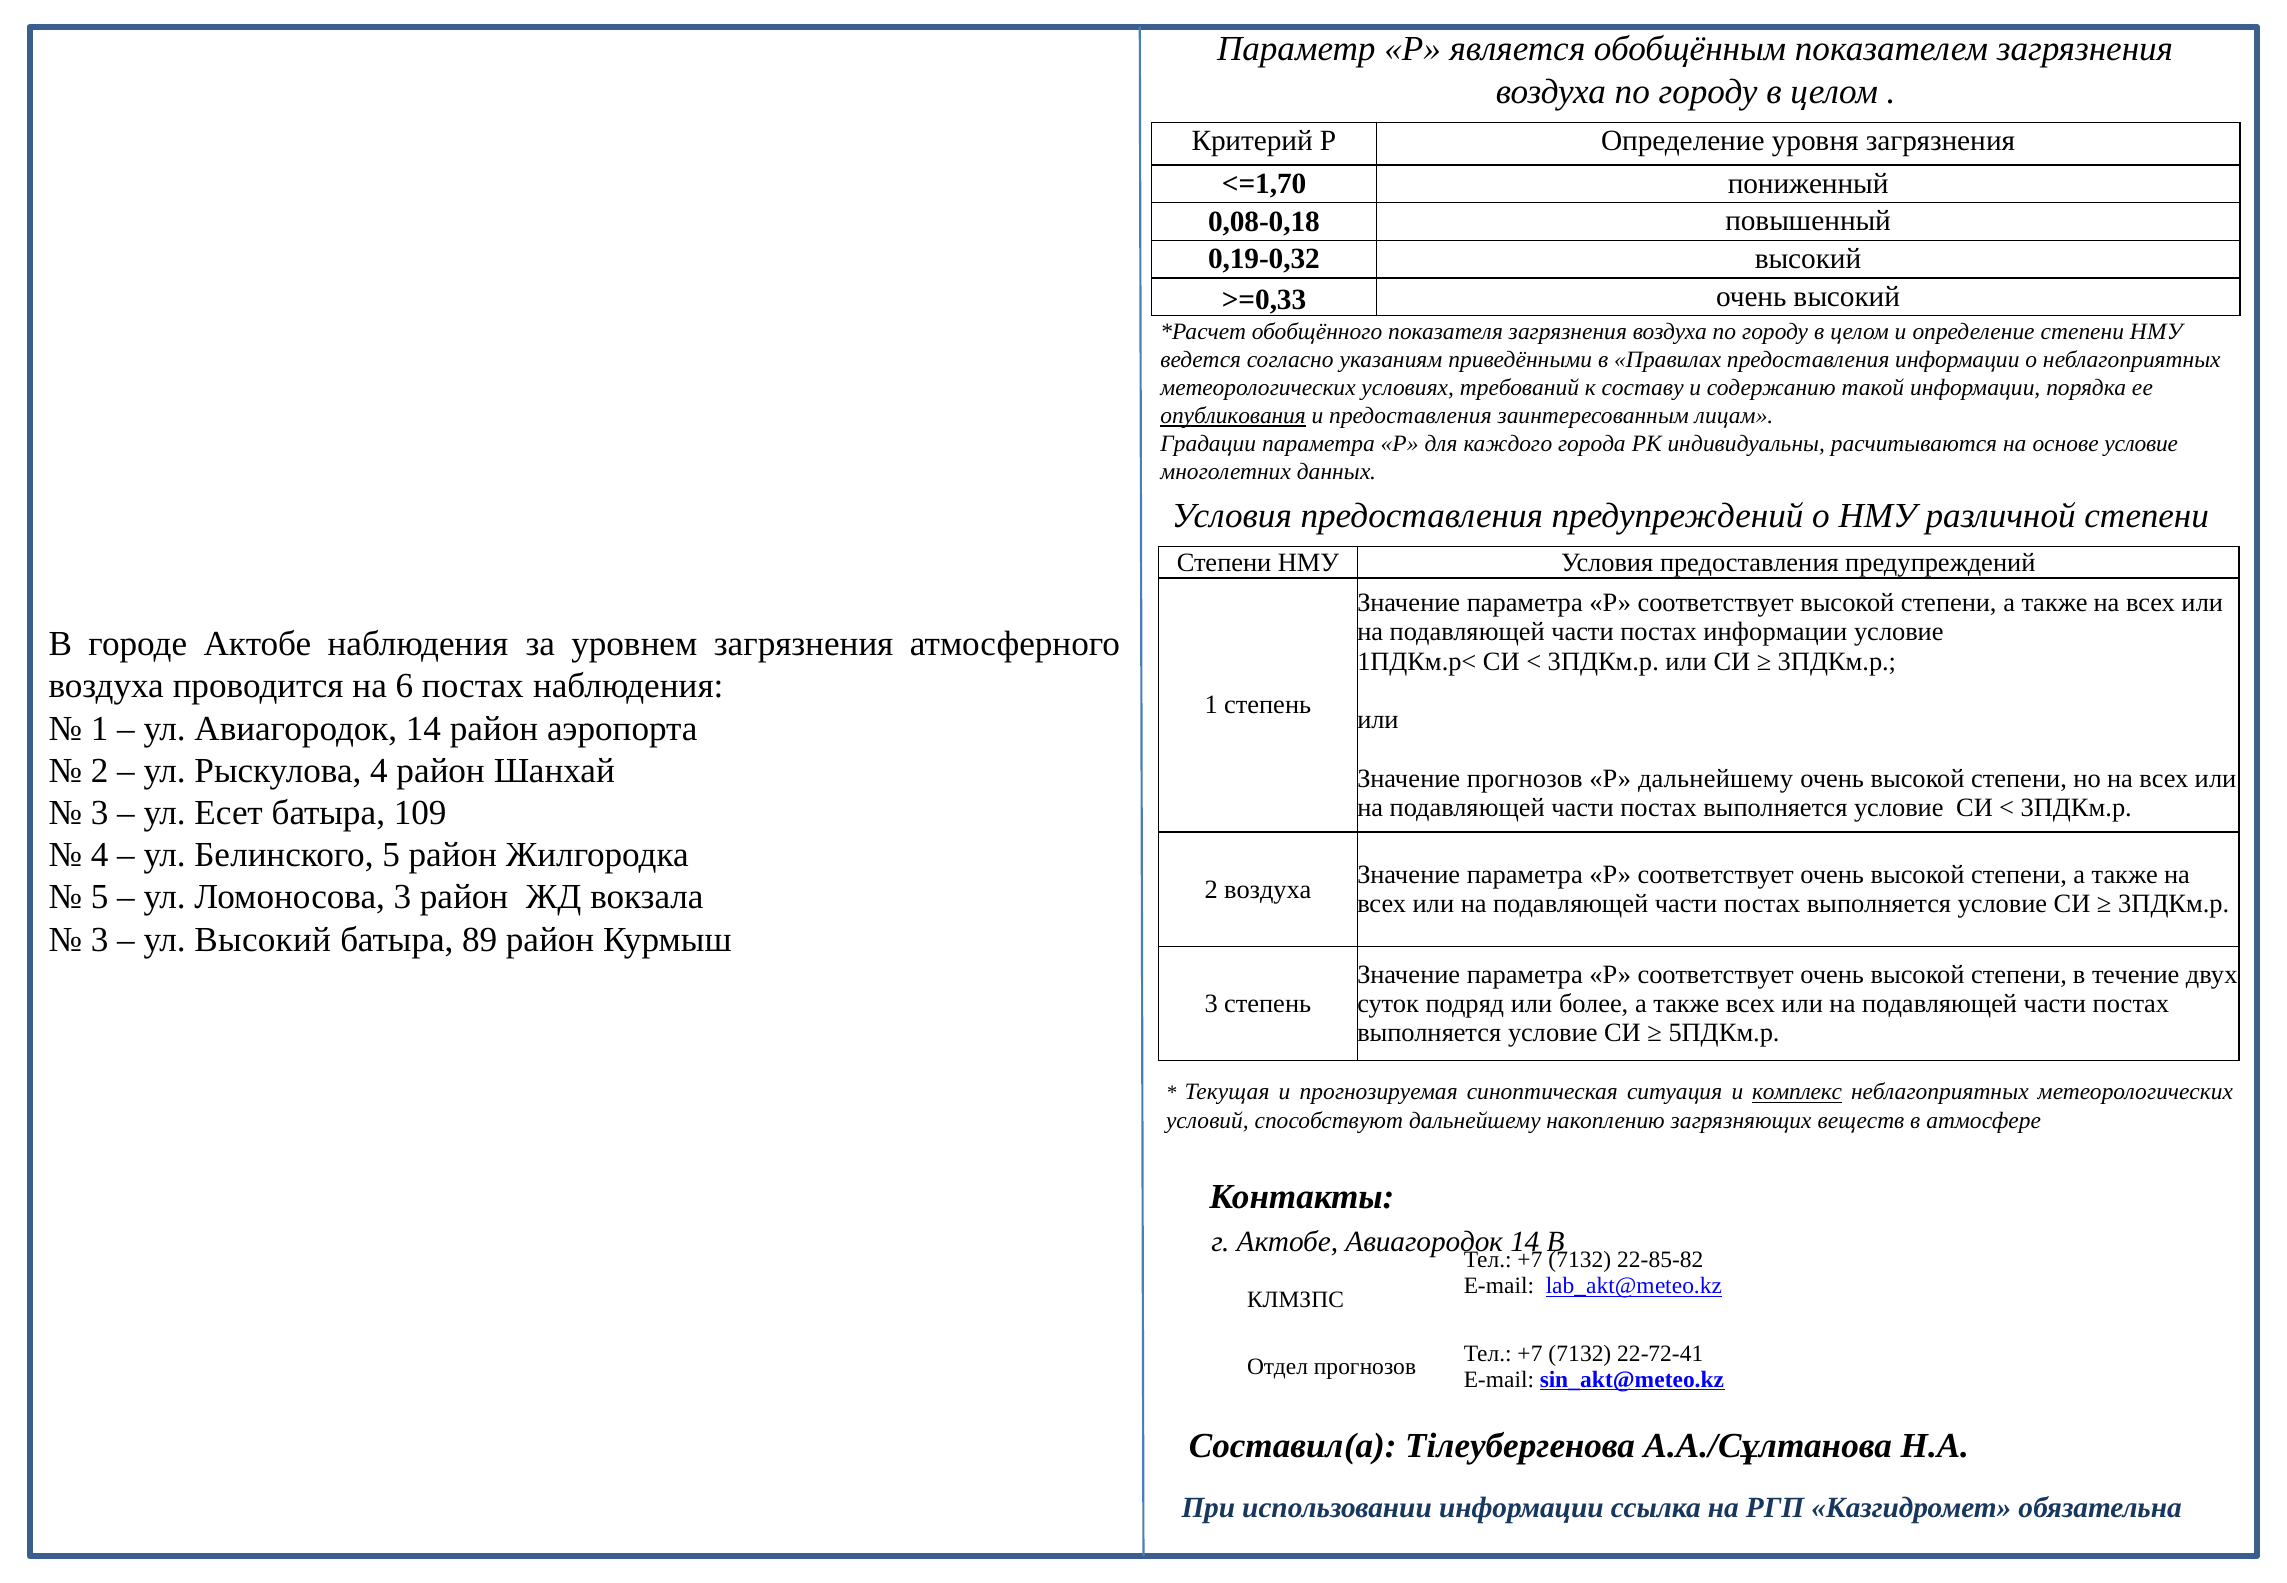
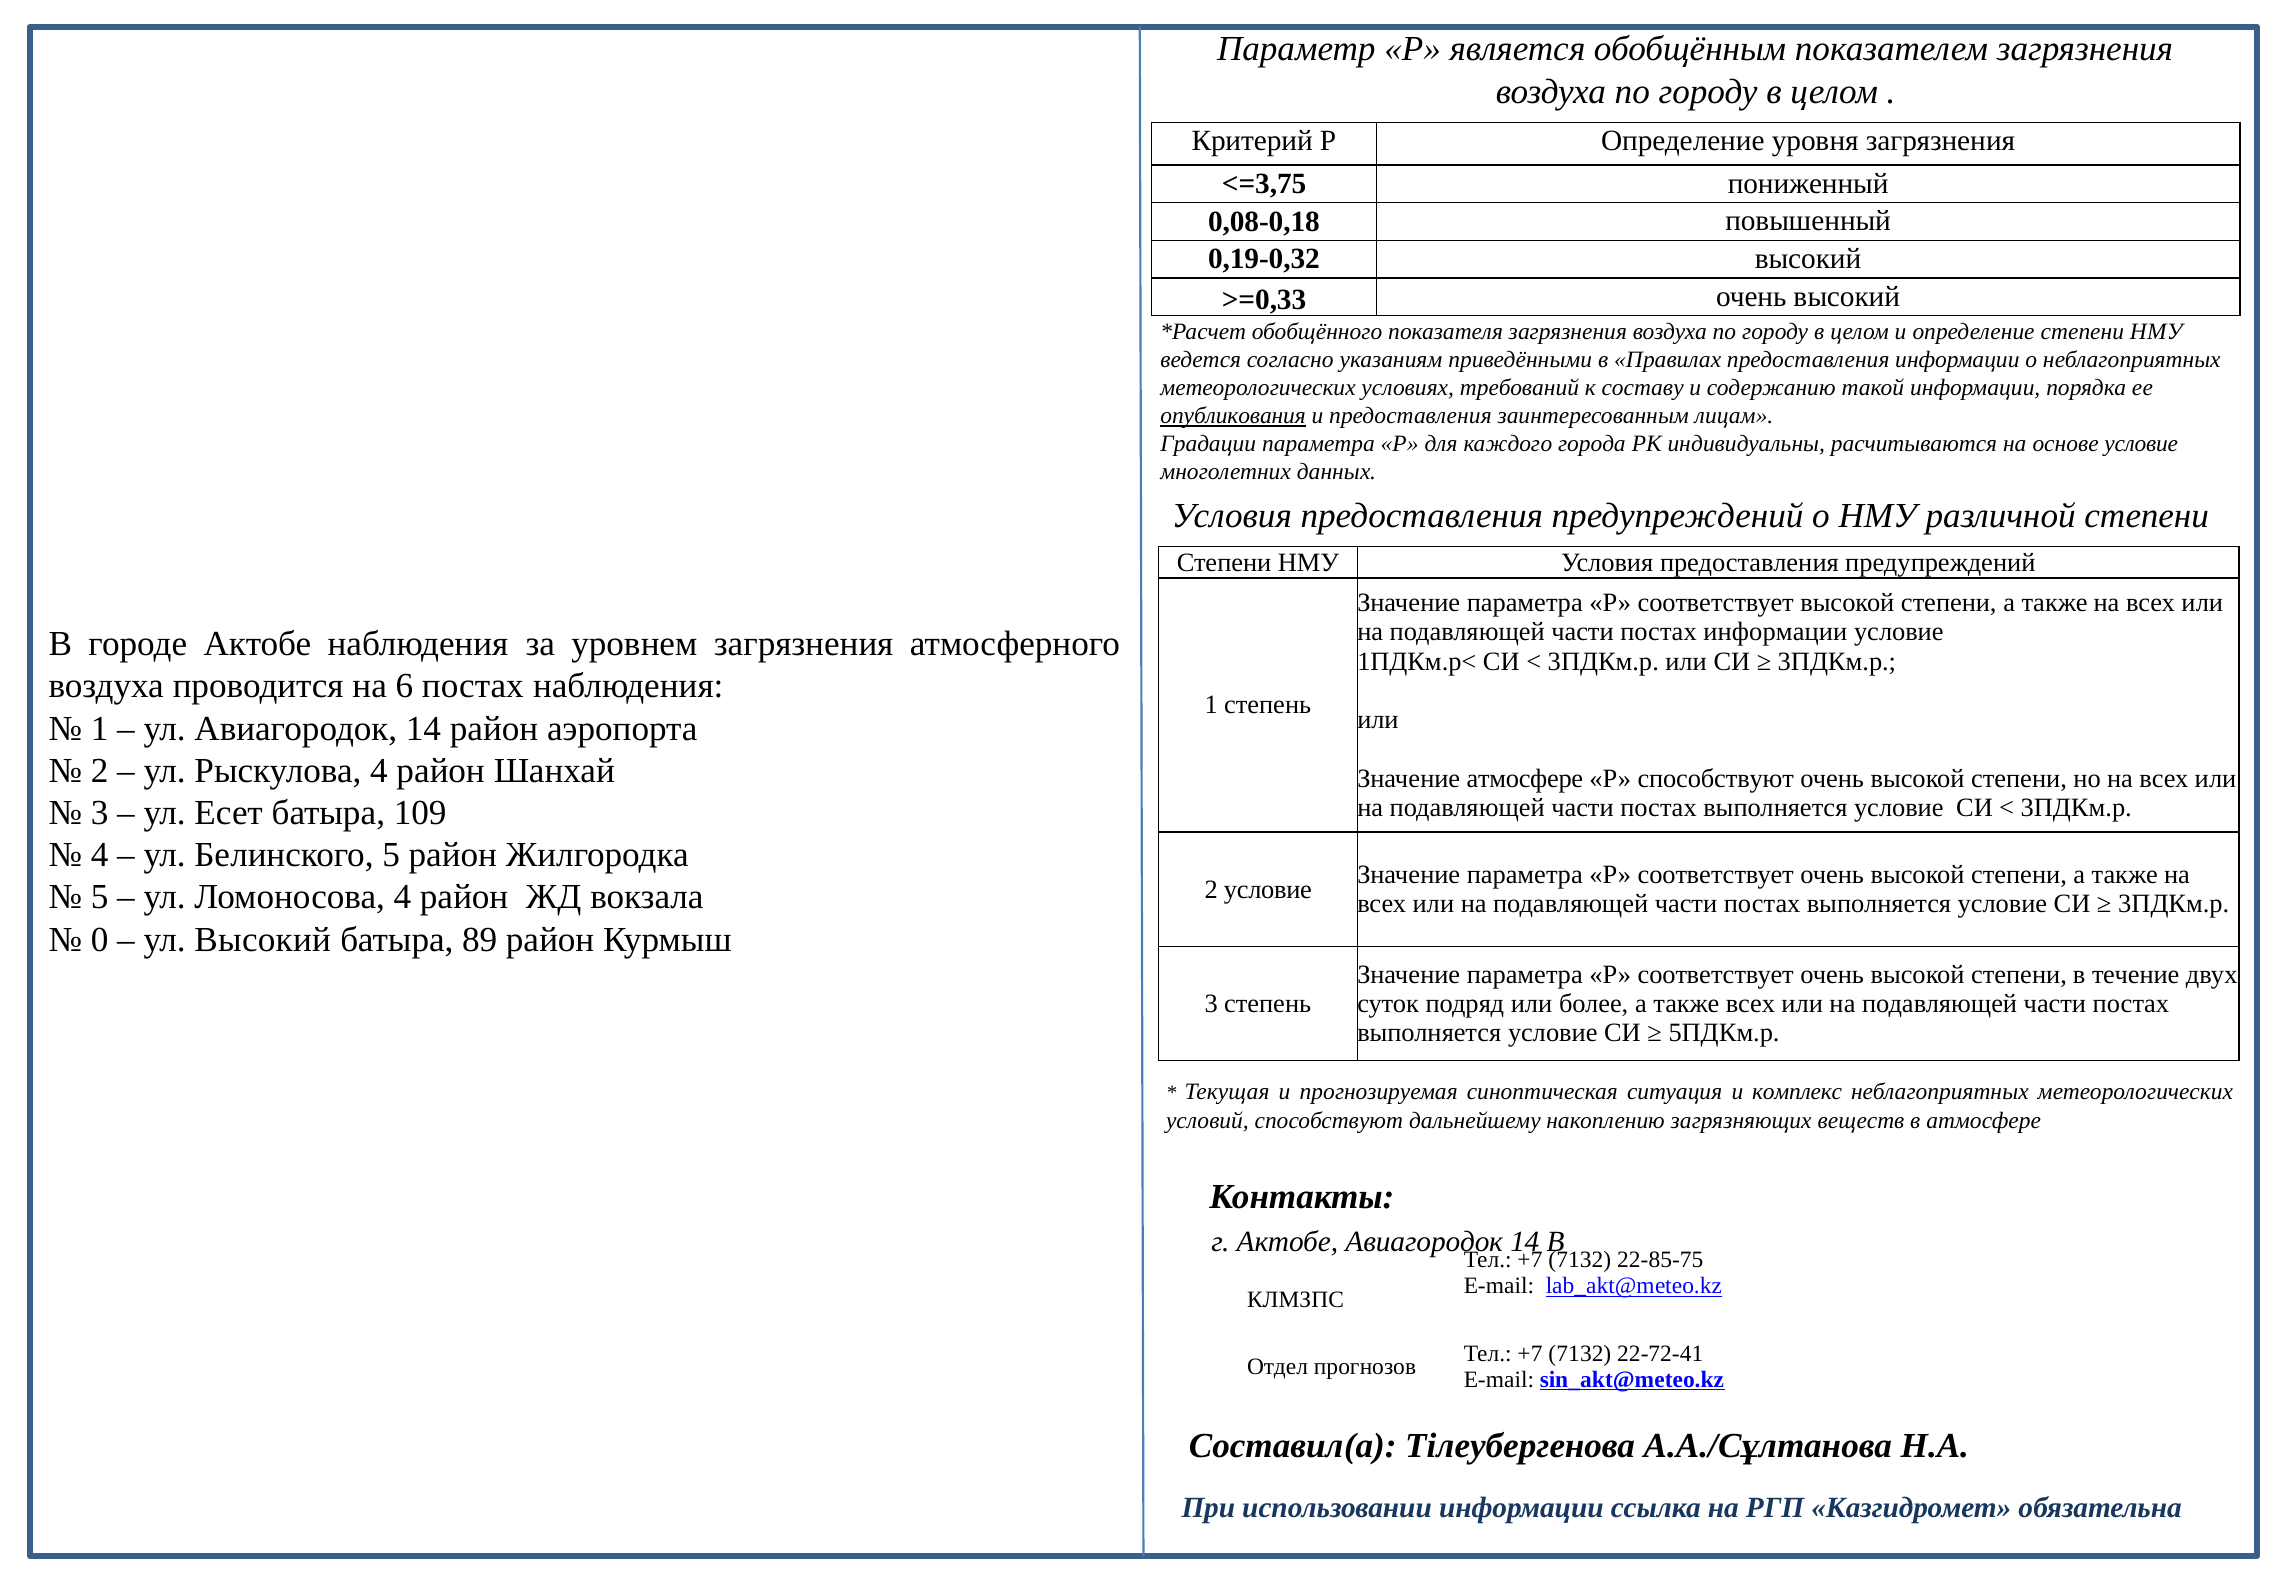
<=1,70: <=1,70 -> <=3,75 (1264, 184)
Значение прогнозов: прогнозов -> атмосфере (1525, 779)
Р дальнейшему: дальнейшему -> способствуют (1716, 779)
2 воздуха: воздуха -> условие (1268, 890)
Ломоносова 3: 3 -> 4 (402, 897)
3: 3 -> 0 (100, 940)
комплекс underline: present -> none (1797, 1092)
22-85-82: 22-85-82 -> 22-85-75 (1660, 1260)
